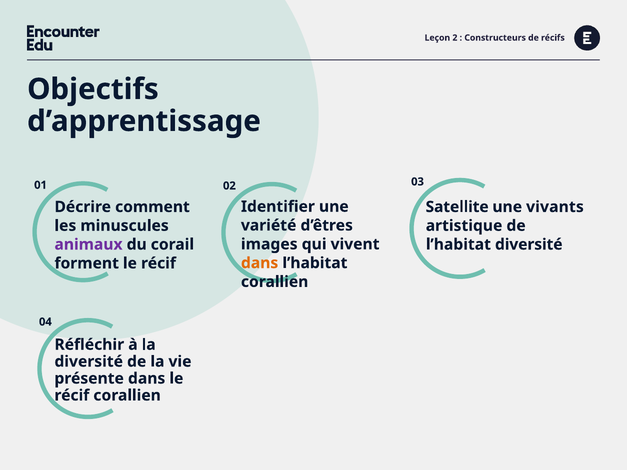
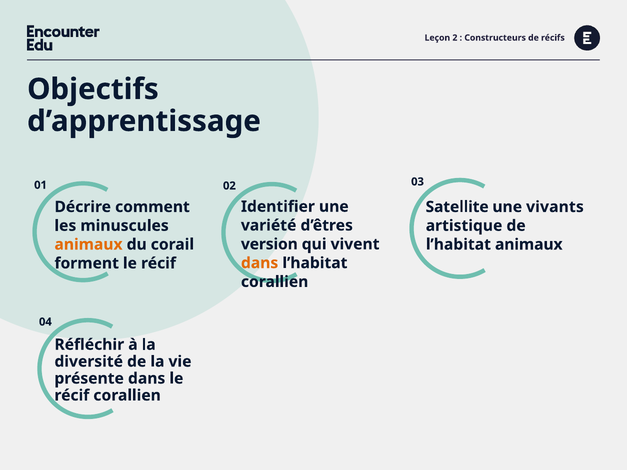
images: images -> version (269, 244)
animaux colour: purple -> orange (89, 245)
l’habitat diversité: diversité -> animaux (529, 245)
